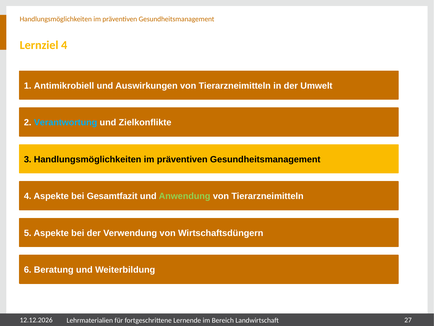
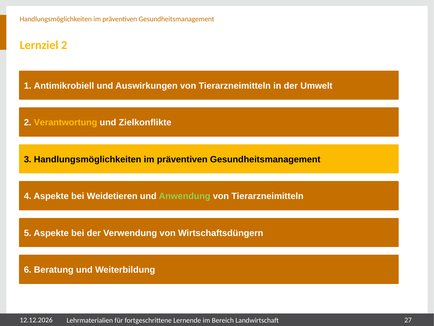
Lernziel 4: 4 -> 2 (64, 45)
Verantwortung colour: light blue -> yellow (66, 122)
Gesamtfazit: Gesamtfazit -> Weidetieren (112, 196)
